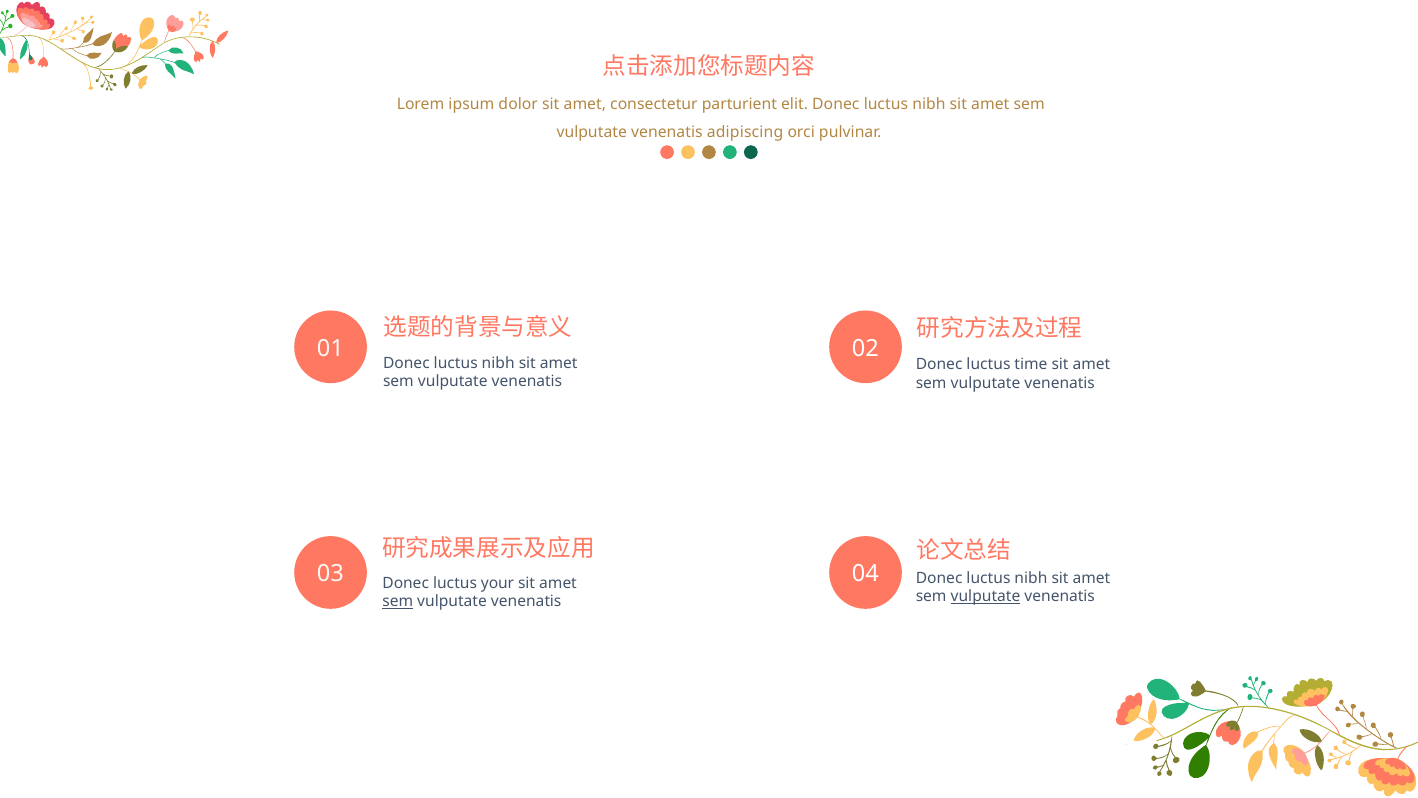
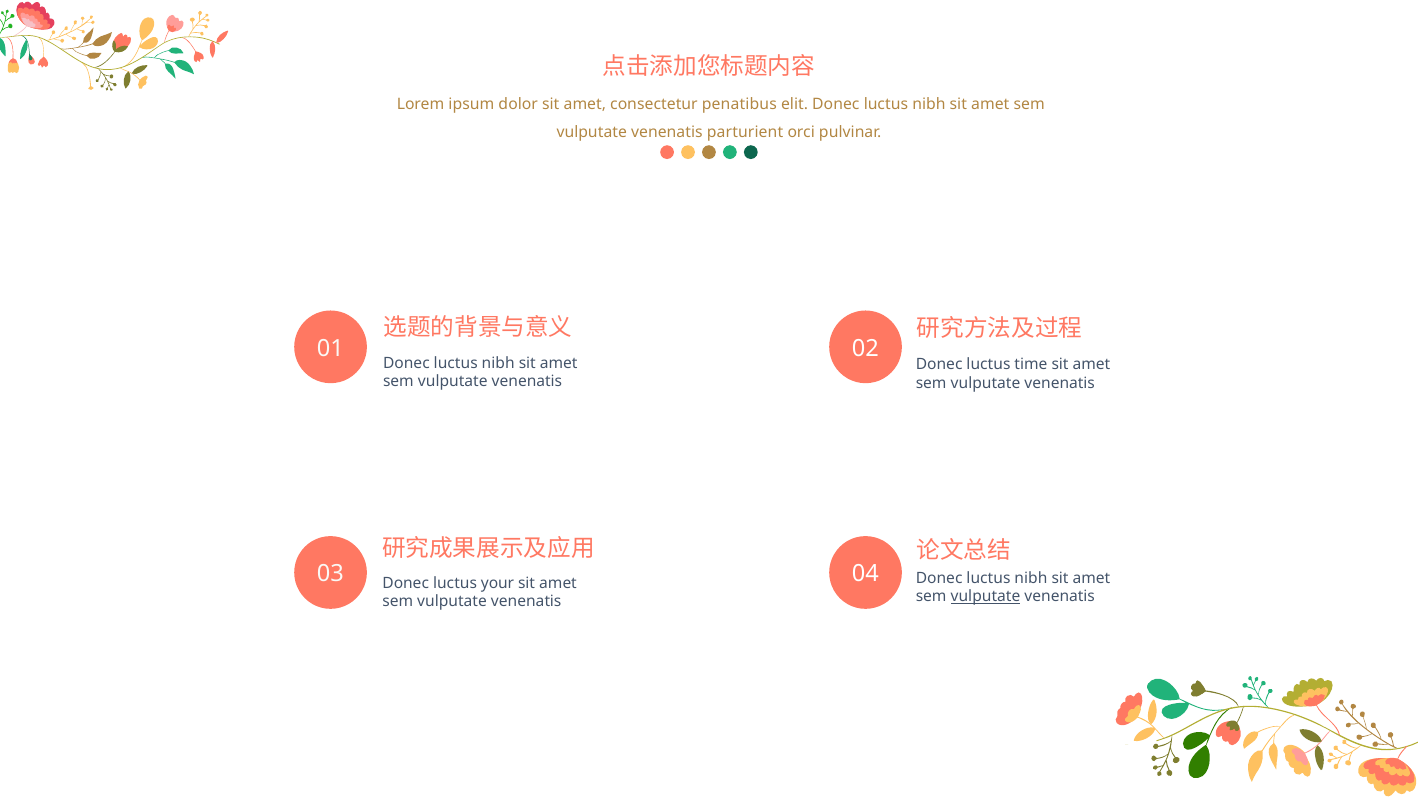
parturient: parturient -> penatibus (739, 104)
adipiscing: adipiscing -> parturient (745, 132)
sem underline: present -> none (398, 602)
